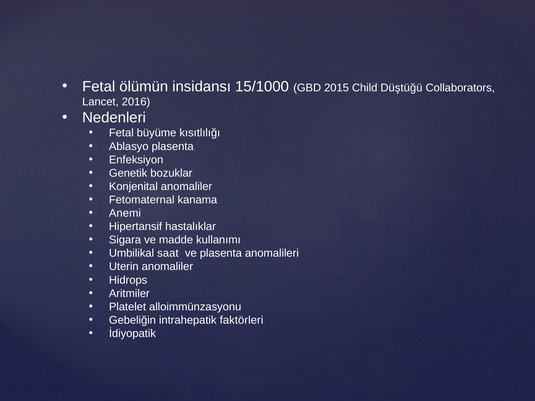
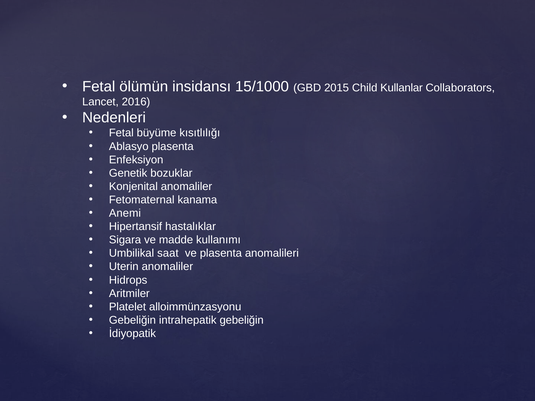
Düştüğü: Düştüğü -> Kullanlar (402, 88)
intrahepatik faktörleri: faktörleri -> gebeliğin (242, 320)
